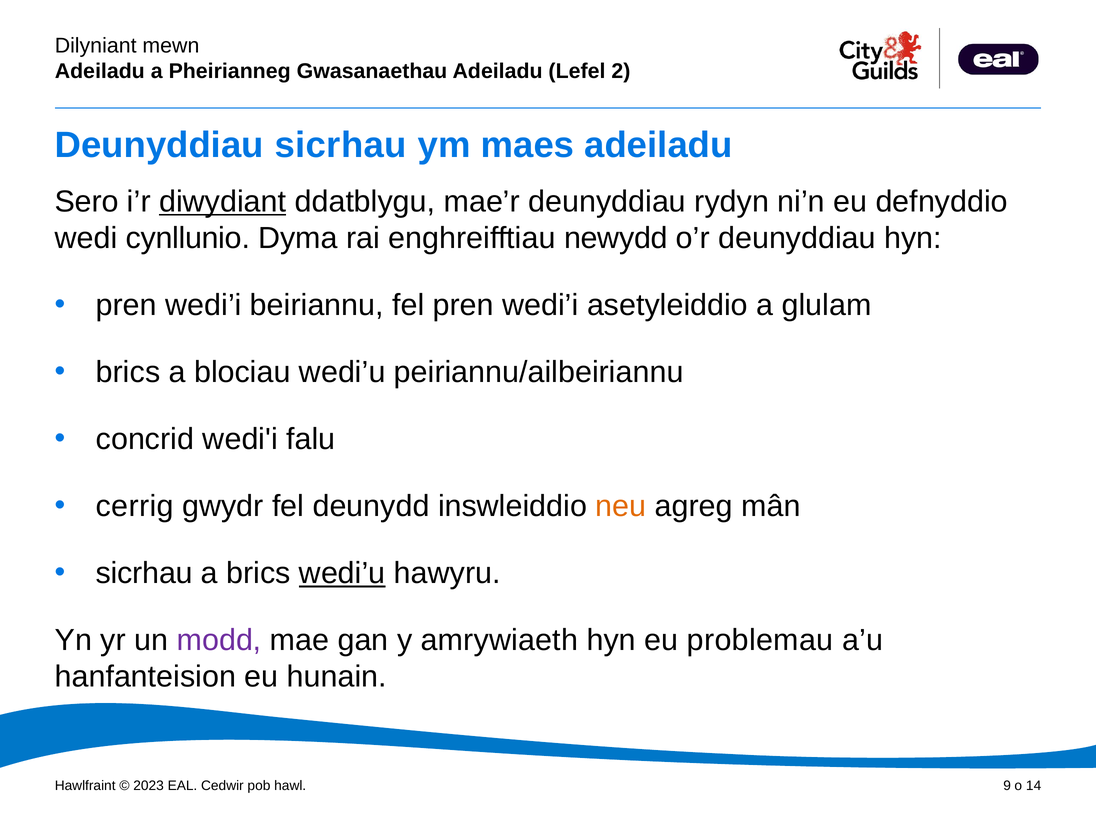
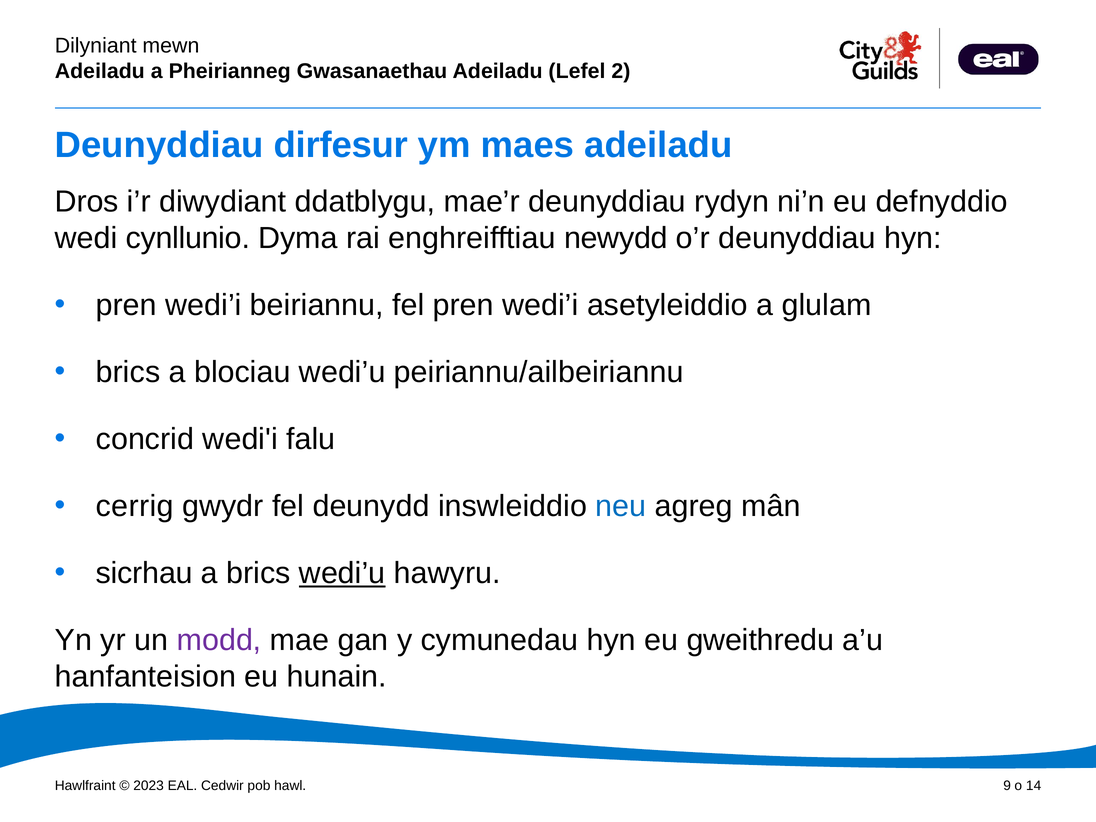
Deunyddiau sicrhau: sicrhau -> dirfesur (341, 145)
Sero: Sero -> Dros (87, 202)
diwydiant underline: present -> none (223, 202)
neu colour: orange -> blue (621, 506)
amrywiaeth: amrywiaeth -> cymunedau (499, 640)
problemau: problemau -> gweithredu (760, 640)
